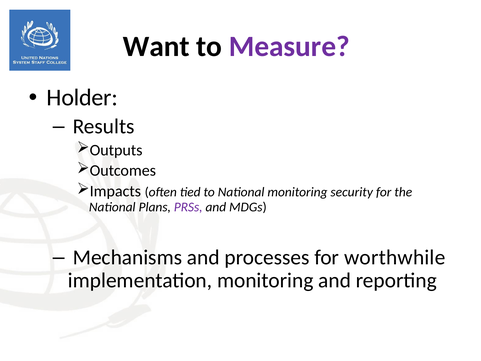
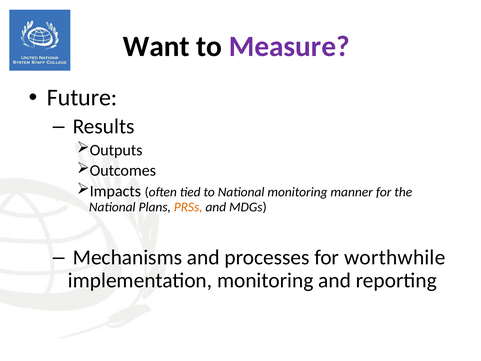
Holder: Holder -> Future (82, 98)
security: security -> manner (352, 192)
PRSs colour: purple -> orange (188, 207)
